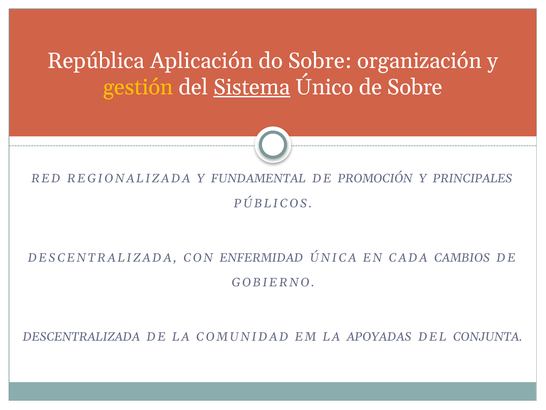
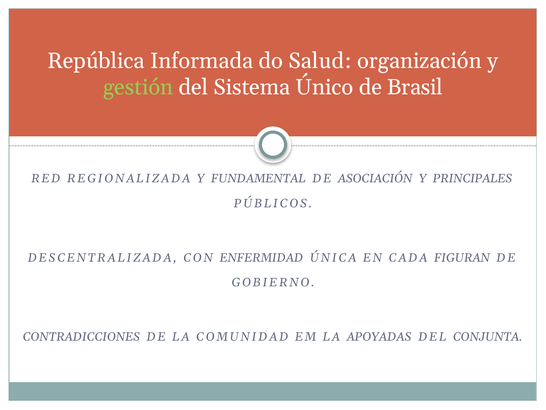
Aplicación: Aplicación -> Informada (202, 61)
do Sobre: Sobre -> Salud (320, 61)
gestión colour: yellow -> light green (138, 87)
Sistema underline: present -> none (252, 87)
de Sobre: Sobre -> Brasil (415, 87)
PROMOCIÓN: PROMOCIÓN -> ASOCIACIÓN (375, 178)
CAMBIOS: CAMBIOS -> FIGURAN (462, 257)
DESCENTRALIZADA: DESCENTRALIZADA -> CONTRADICCIONES (81, 336)
